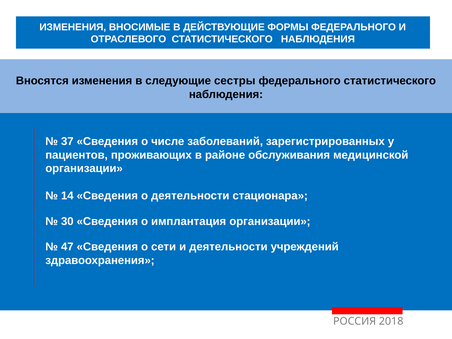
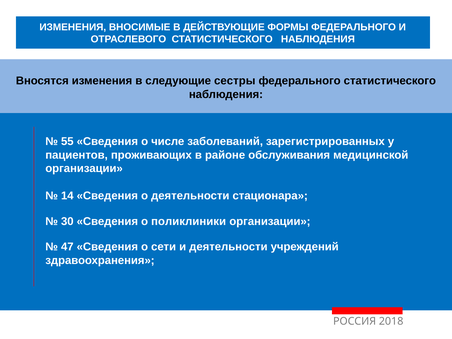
37: 37 -> 55 (67, 141)
имплантация: имплантация -> поликлиники (189, 221)
